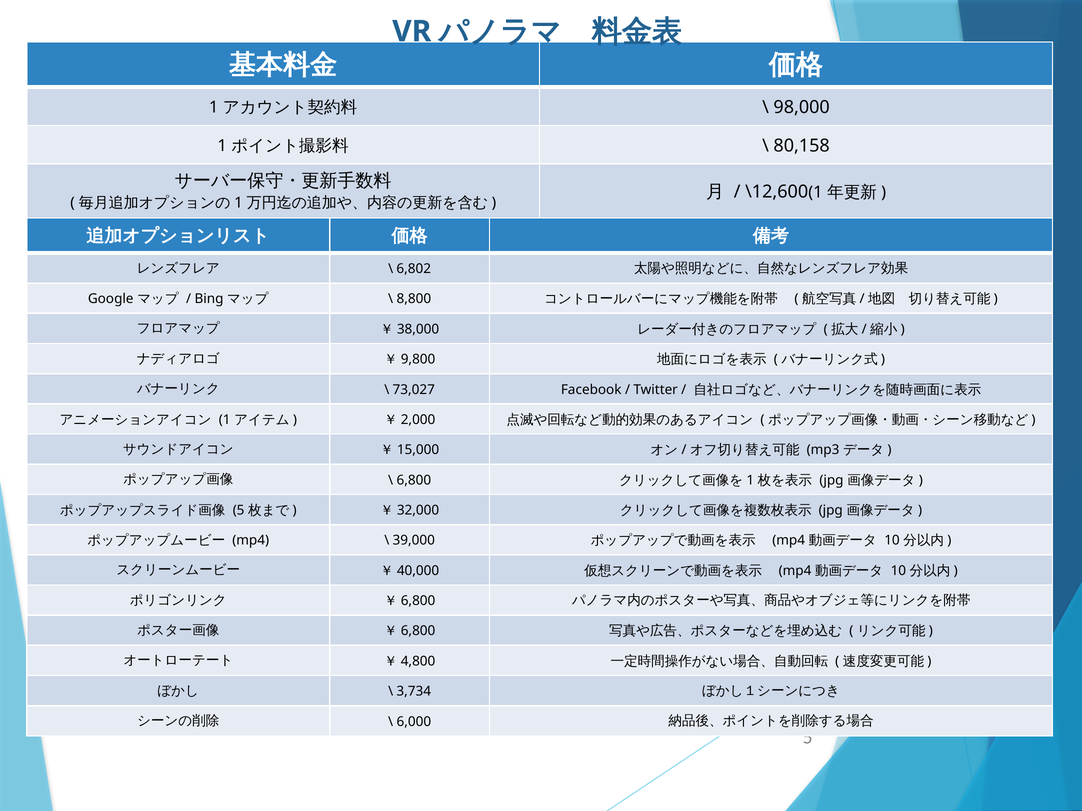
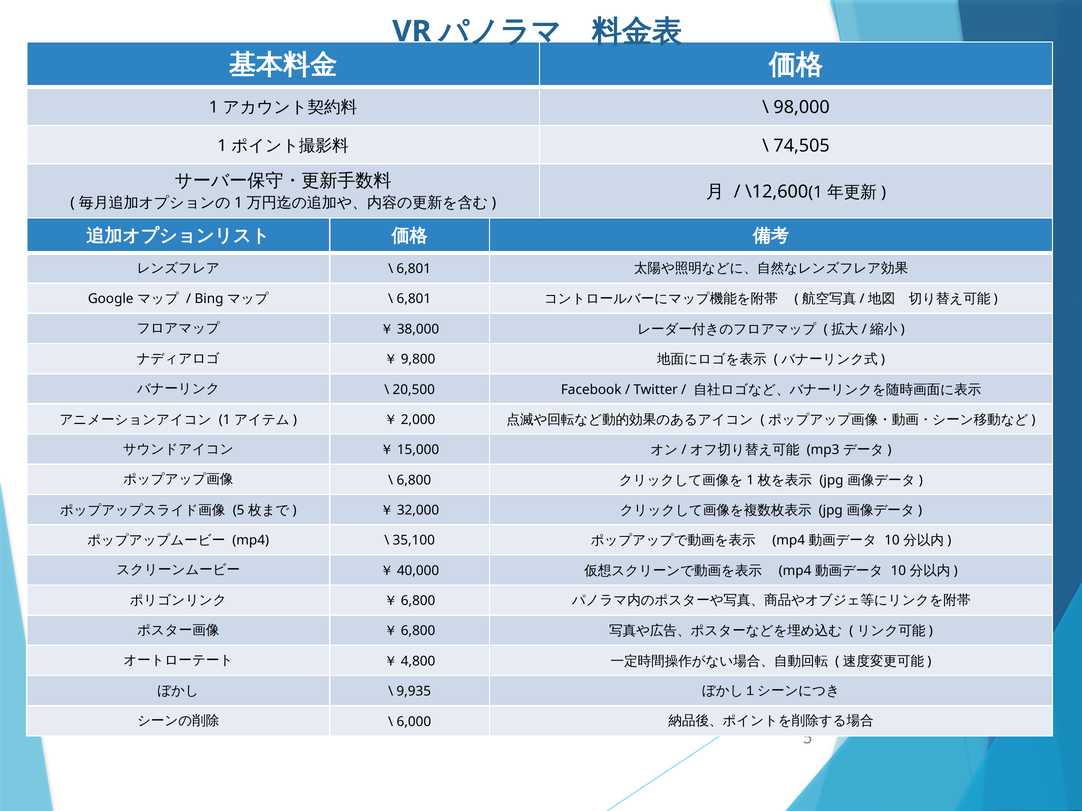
80,158: 80,158 -> 74,505 (802, 146)
6,802: 6,802 -> 6,801 (414, 269)
8,800: 8,800 -> 6,801 (414, 299)
73,027: 73,027 -> 20,500 (414, 390)
39,000: 39,000 -> 35,100 (414, 541)
3,734: 3,734 -> 9,935 (414, 692)
